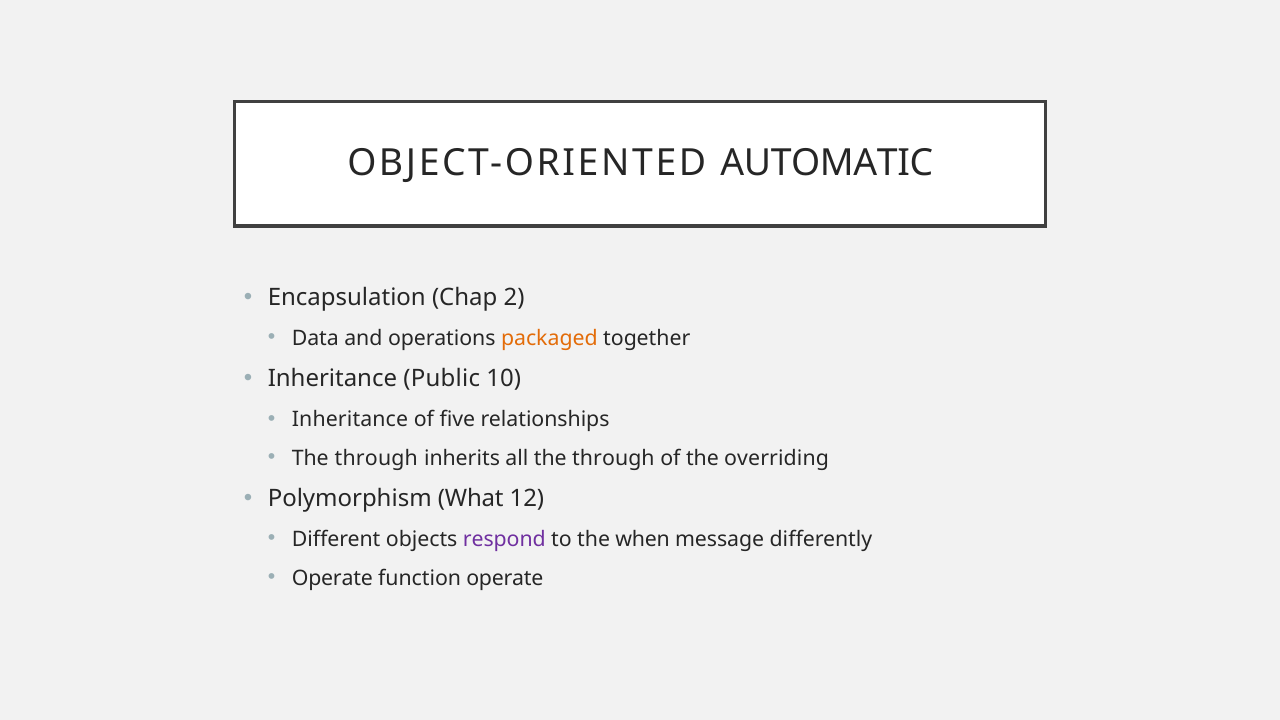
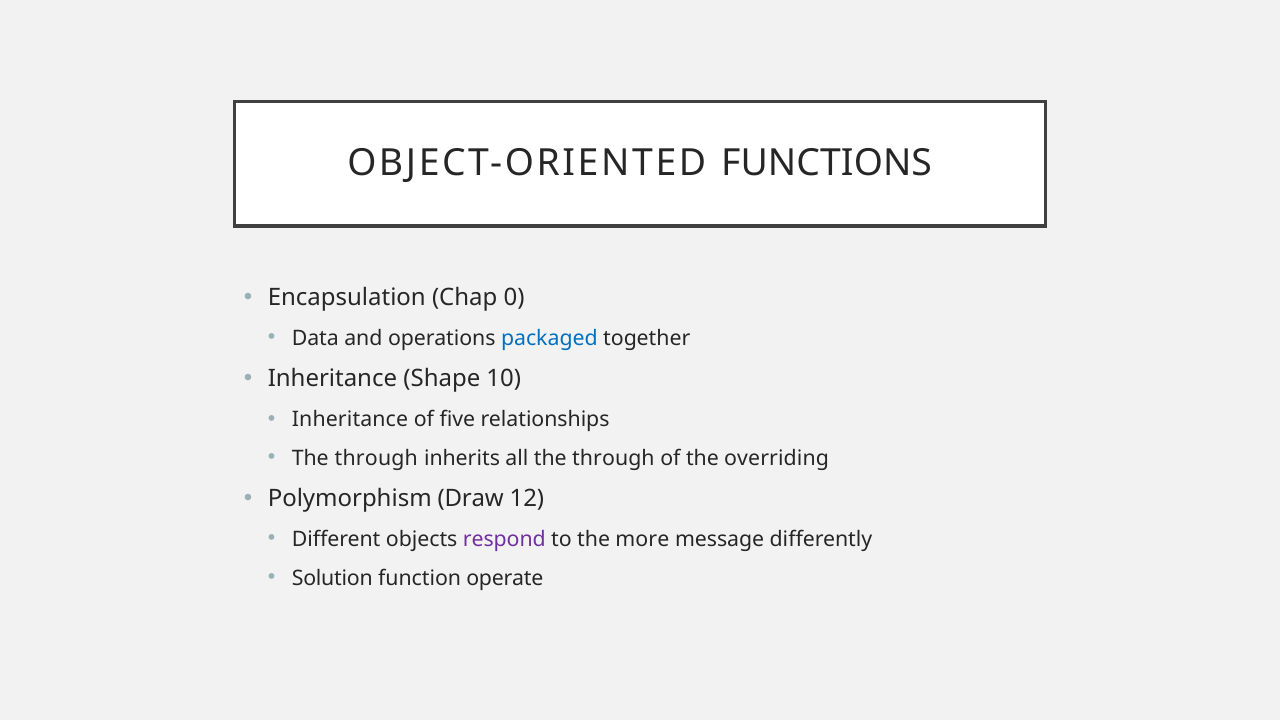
AUTOMATIC: AUTOMATIC -> FUNCTIONS (827, 163)
2: 2 -> 0 (514, 298)
packaged colour: orange -> blue (549, 338)
Public: Public -> Shape (442, 379)
What: What -> Draw (471, 499)
when: when -> more (642, 539)
Operate: Operate -> Solution (332, 578)
